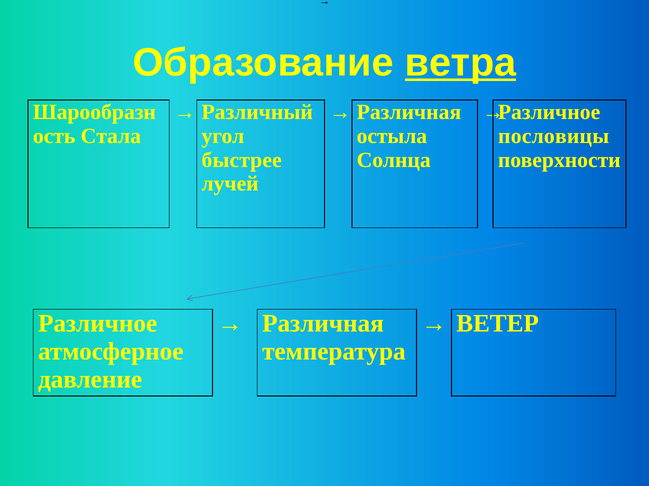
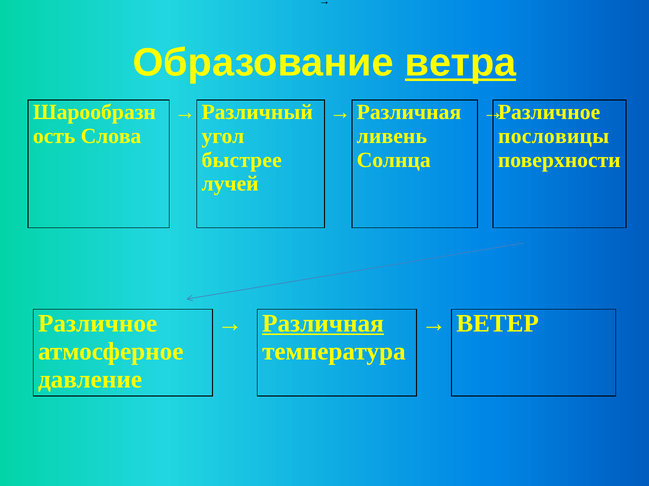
Стала: Стала -> Слова (111, 136)
остыла: остыла -> ливень (392, 136)
Различная underline: none -> present (323, 324)
